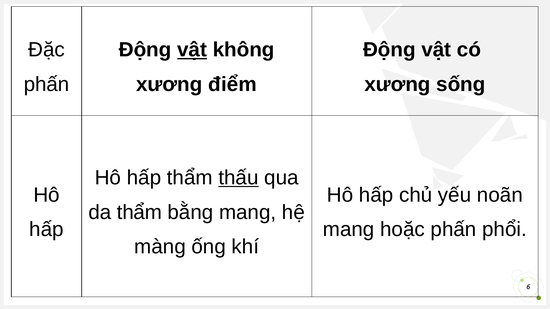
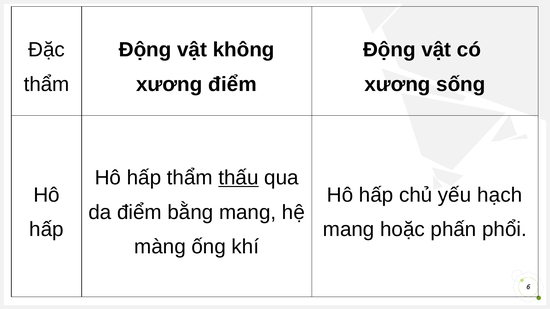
vật underline: present -> none (192, 50)
phấn: phấn -> thẩm (47, 84)
noãn: noãn -> hạch (500, 195)
da thẩm: thẩm -> điểm (139, 212)
